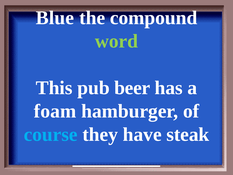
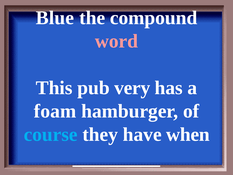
word colour: light green -> pink (116, 41)
beer: beer -> very (132, 88)
steak: steak -> when (188, 134)
